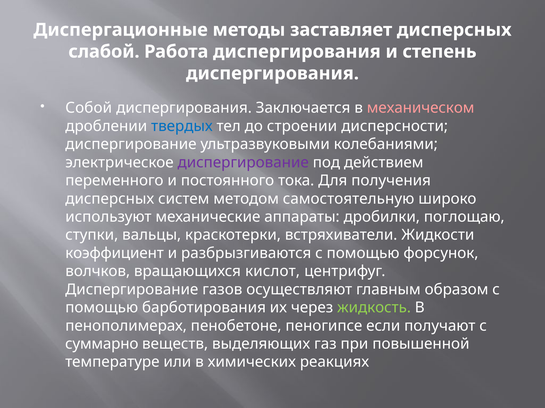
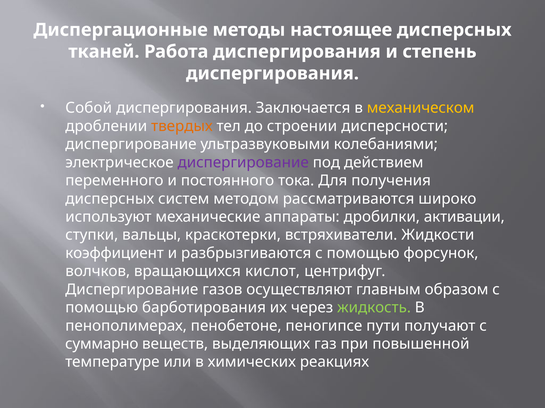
заставляет: заставляет -> настоящее (341, 30)
слабой: слабой -> тканей (104, 52)
механическом colour: pink -> yellow (421, 108)
твердых colour: blue -> orange (182, 126)
самостоятельную: самостоятельную -> рассматриваются (349, 199)
поглощаю: поглощаю -> активации (464, 217)
если: если -> пути (383, 326)
